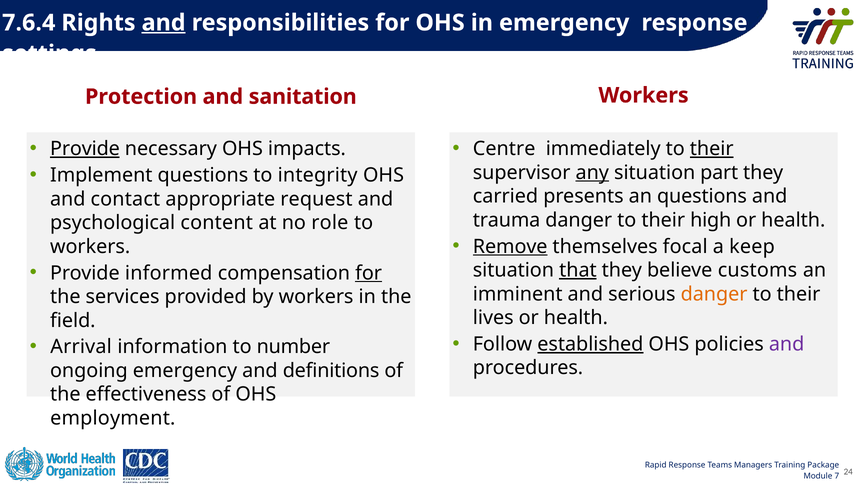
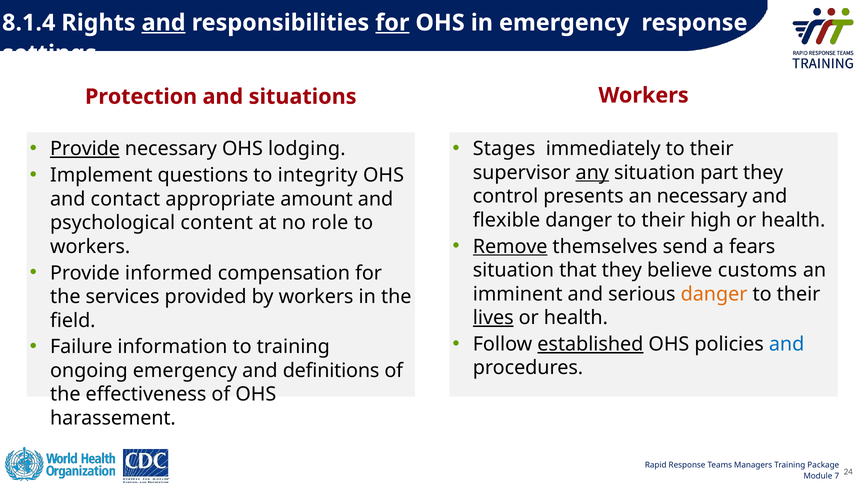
7.6.4: 7.6.4 -> 8.1.4 (29, 23)
for underline: none -> present (392, 23)
sanitation: sanitation -> situations (303, 97)
Centre: Centre -> Stages (504, 149)
their underline: present -> none (712, 149)
impacts: impacts -> lodging (307, 149)
carried: carried -> control (506, 196)
an questions: questions -> necessary (702, 196)
request: request -> amount (317, 199)
trauma: trauma -> flexible (507, 220)
focal: focal -> send (685, 246)
keep: keep -> fears (752, 246)
for underline: present -> none (369, 273)
that underline: present -> none (578, 270)
lives underline: none -> present (493, 317)
and colour: purple -> blue (787, 344)
Arrival: Arrival -> Failure (81, 347)
to number: number -> training (293, 347)
employment: employment -> harassement (113, 418)
